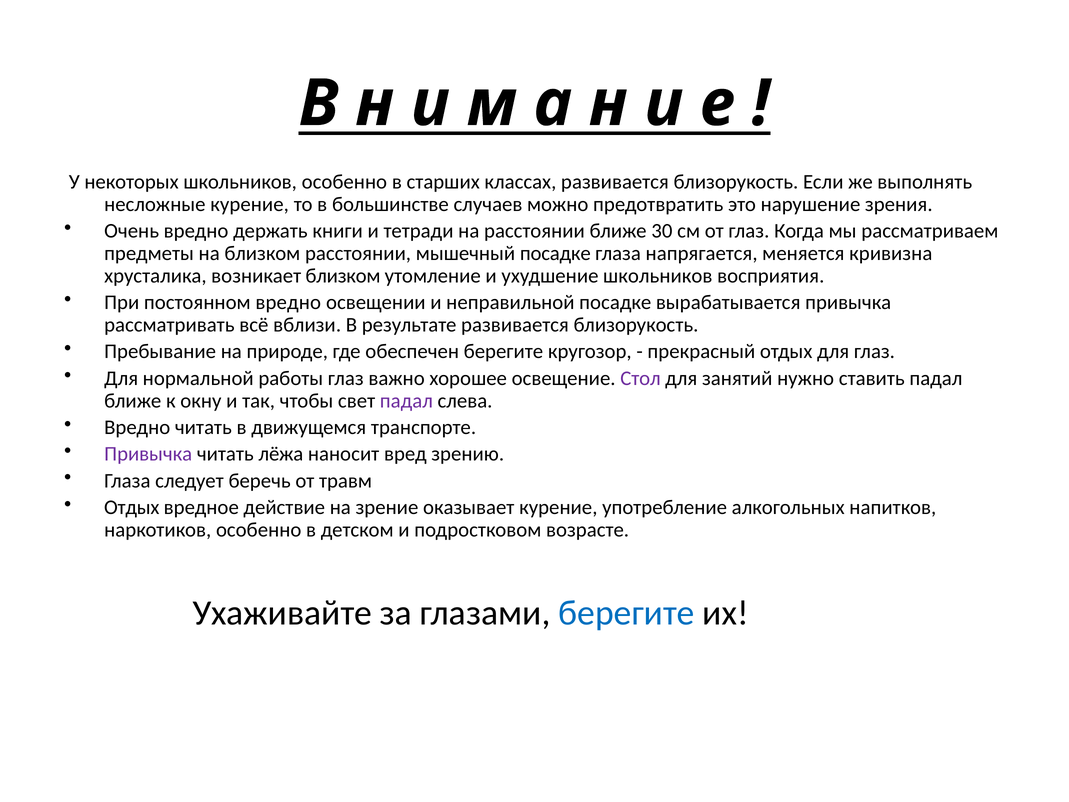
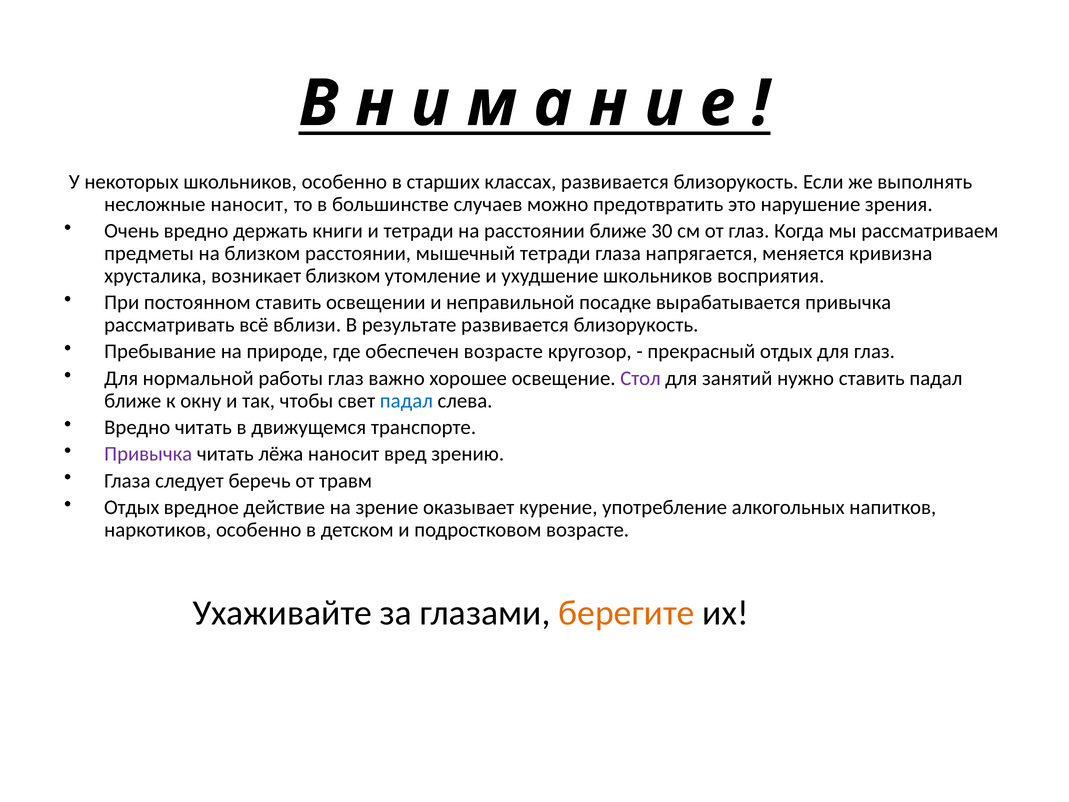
несложные курение: курение -> наносит (250, 204)
мышечный посадке: посадке -> тетради (555, 253)
постоянном вредно: вредно -> ставить (288, 302)
обеспечен берегите: берегите -> возрасте (503, 351)
падал colour: purple -> blue (406, 401)
берегите colour: blue -> orange (626, 613)
